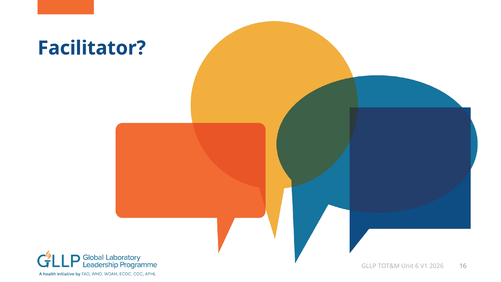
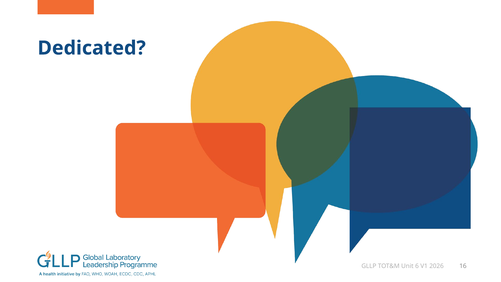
Facilitator: Facilitator -> Dedicated (92, 48)
